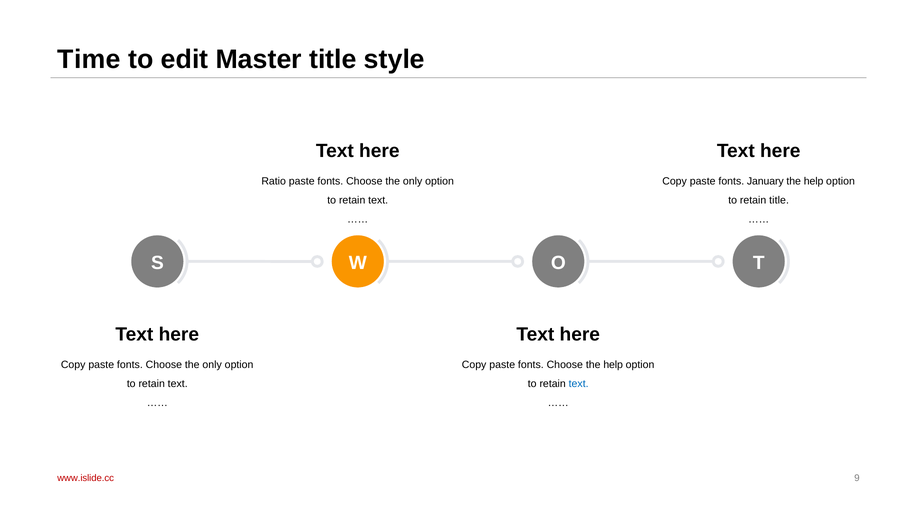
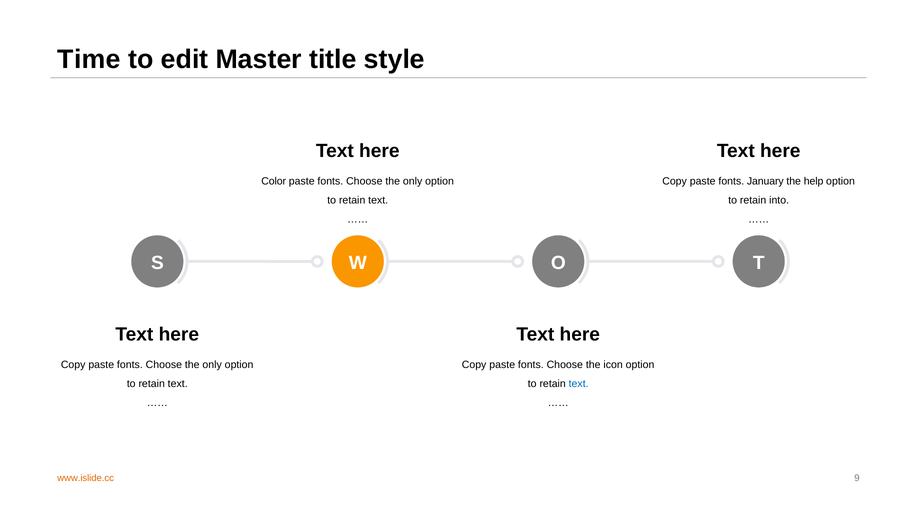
Ratio: Ratio -> Color (274, 181)
retain title: title -> into (779, 200)
Choose the help: help -> icon (613, 365)
www.islide.cc colour: red -> orange (86, 478)
